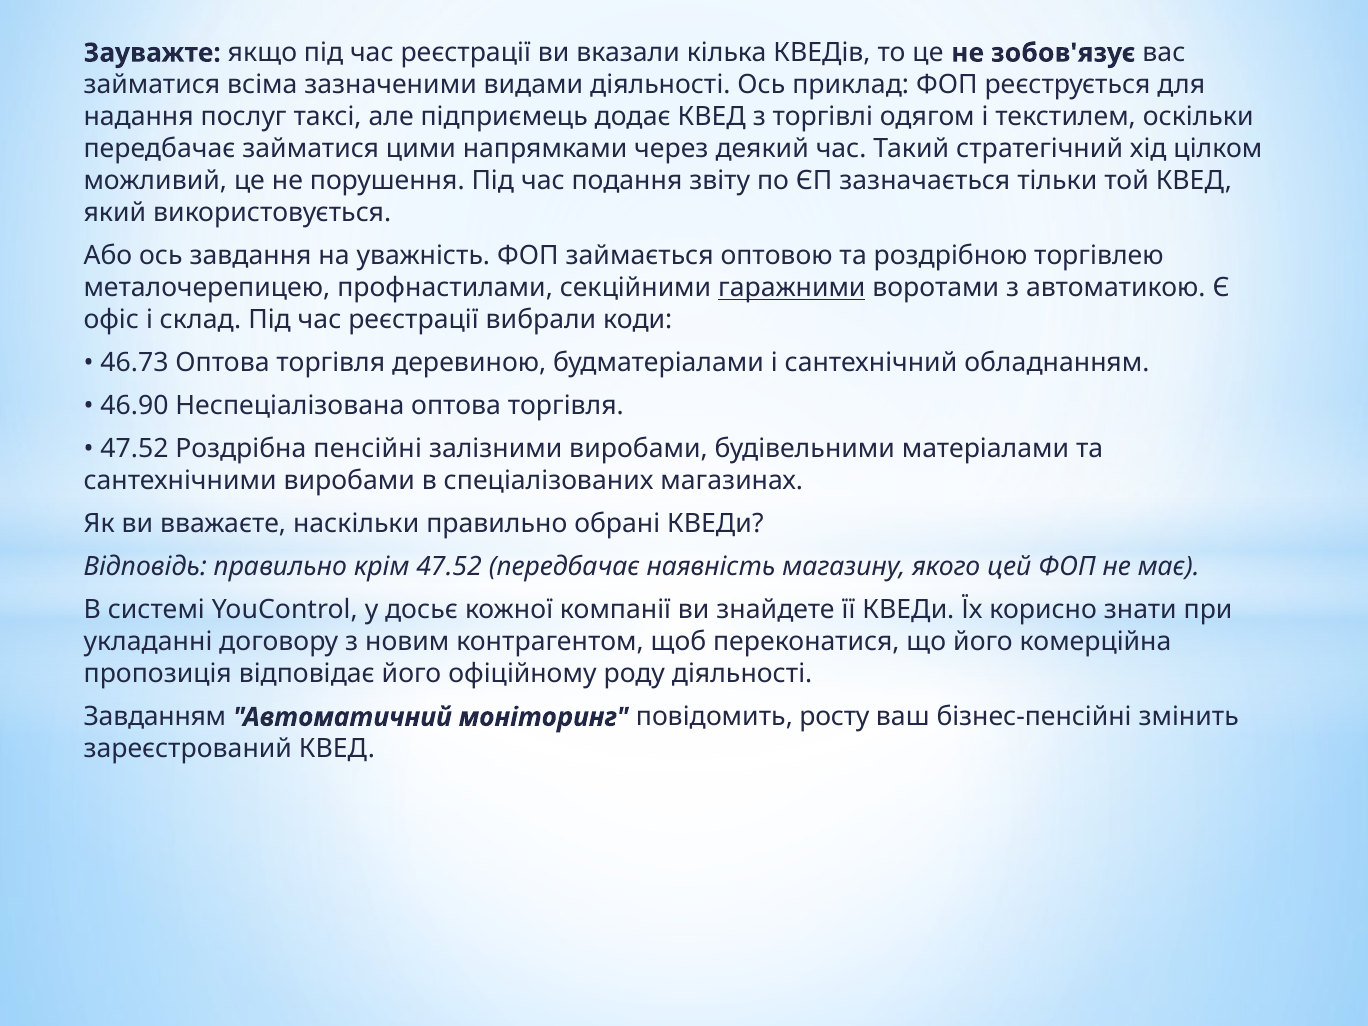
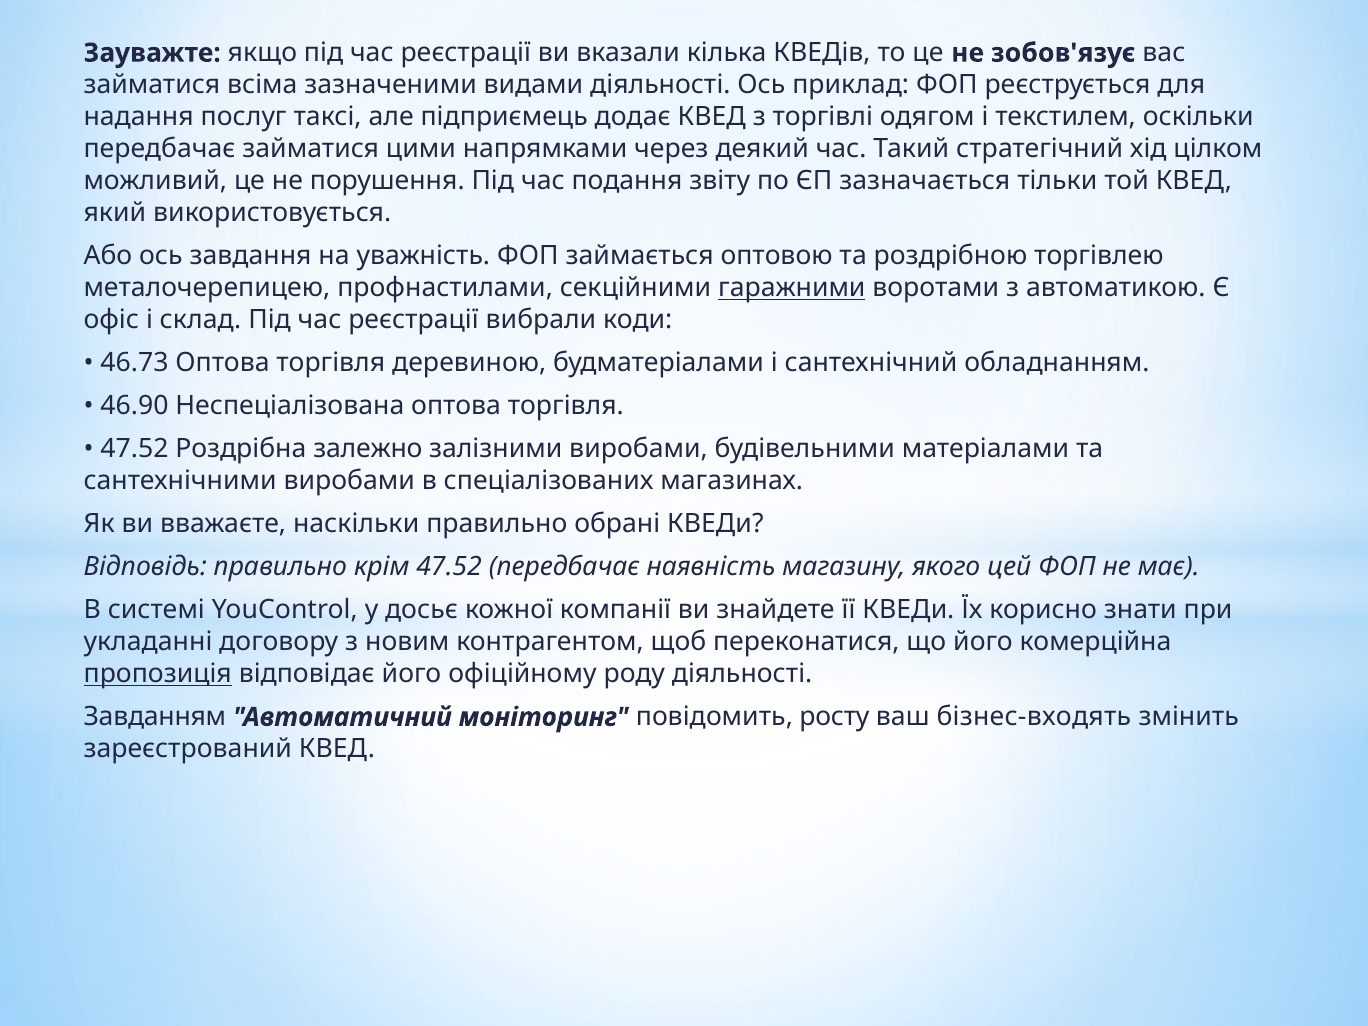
пенсійні: пенсійні -> залежно (368, 449)
пропозиція underline: none -> present (158, 674)
бізнес-пенсійні: бізнес-пенсійні -> бізнес-входять (1034, 717)
